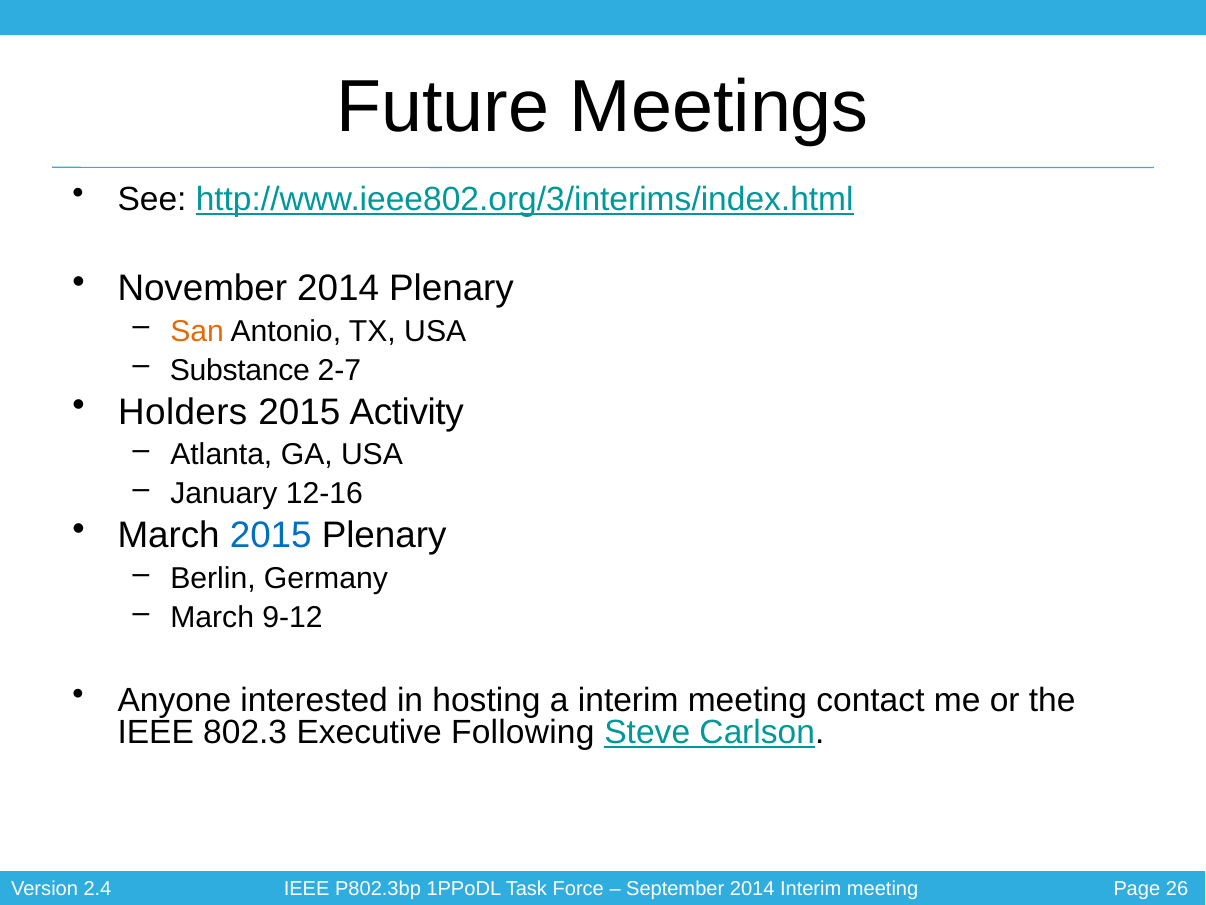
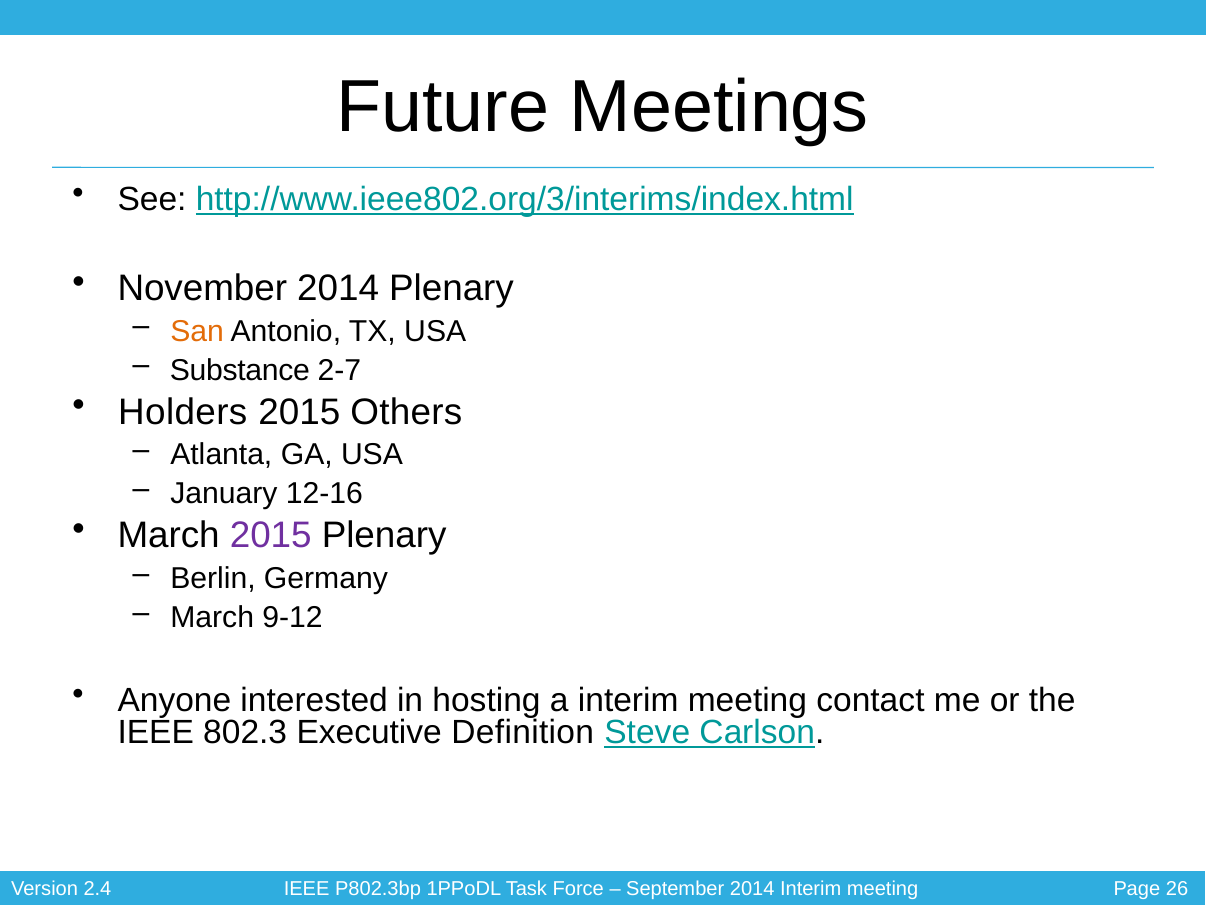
Activity: Activity -> Others (406, 412)
2015 colour: blue -> purple (271, 535)
Following: Following -> Definition (523, 732)
